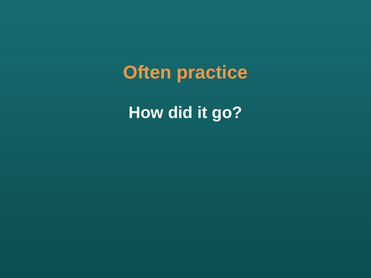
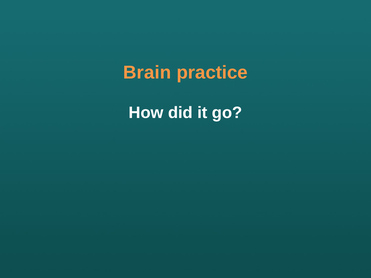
Often: Often -> Brain (147, 72)
